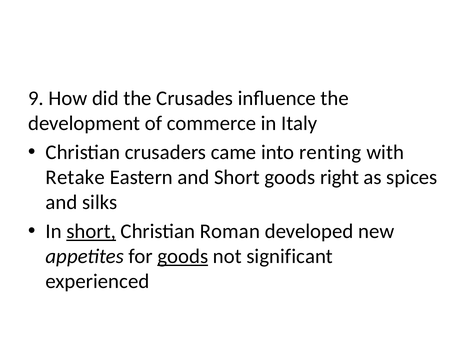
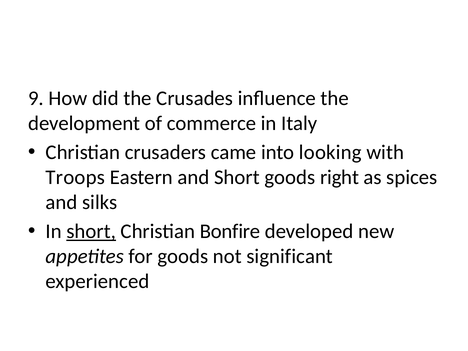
renting: renting -> looking (330, 152)
Retake: Retake -> Troops (75, 177)
Roman: Roman -> Bonfire (230, 231)
goods underline: present -> none (183, 256)
